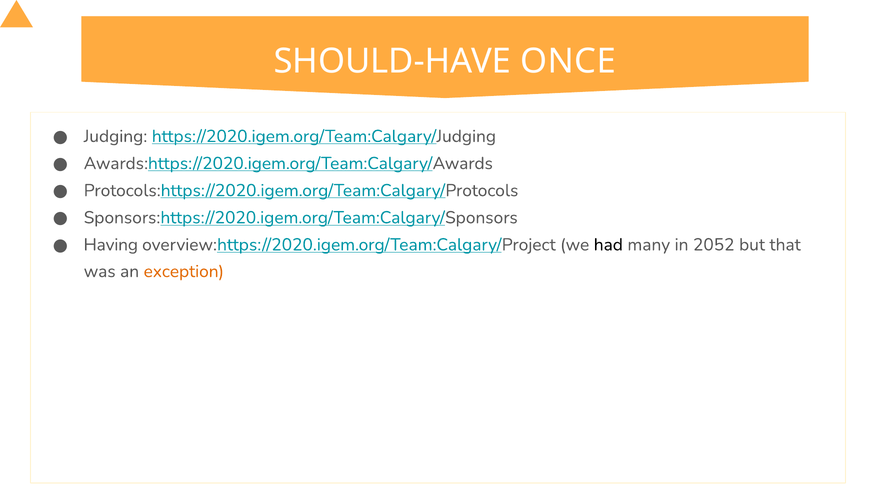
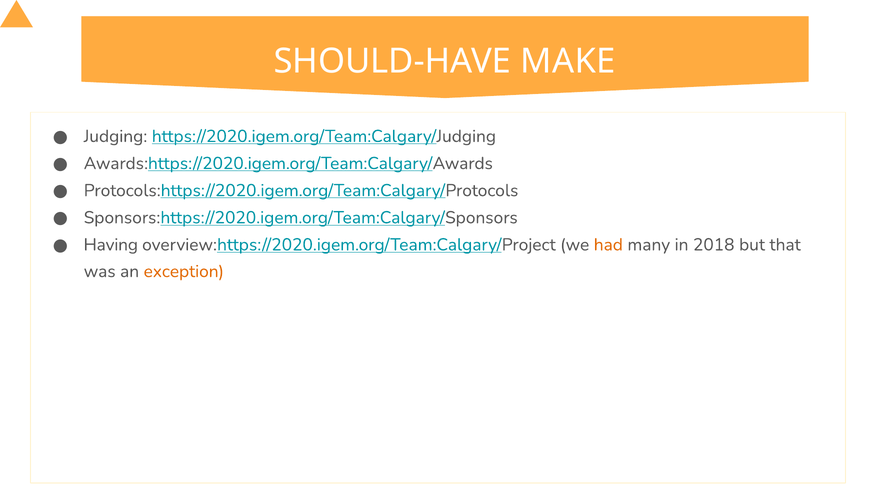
ONCE: ONCE -> MAKE (568, 61)
had colour: black -> orange (608, 245)
2052: 2052 -> 2018 (714, 245)
